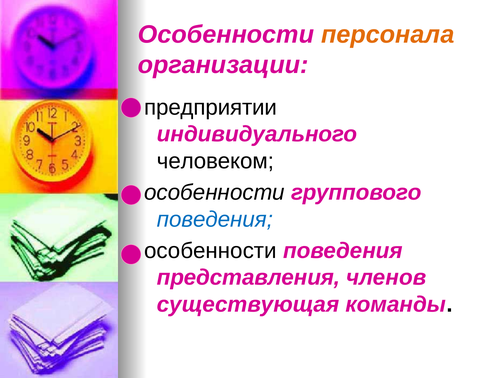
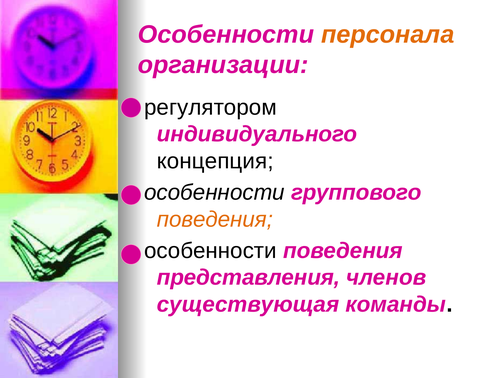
предприятии: предприятии -> регулятором (210, 107)
человеком: человеком -> концепция (215, 161)
поведения colour: blue -> orange (215, 219)
